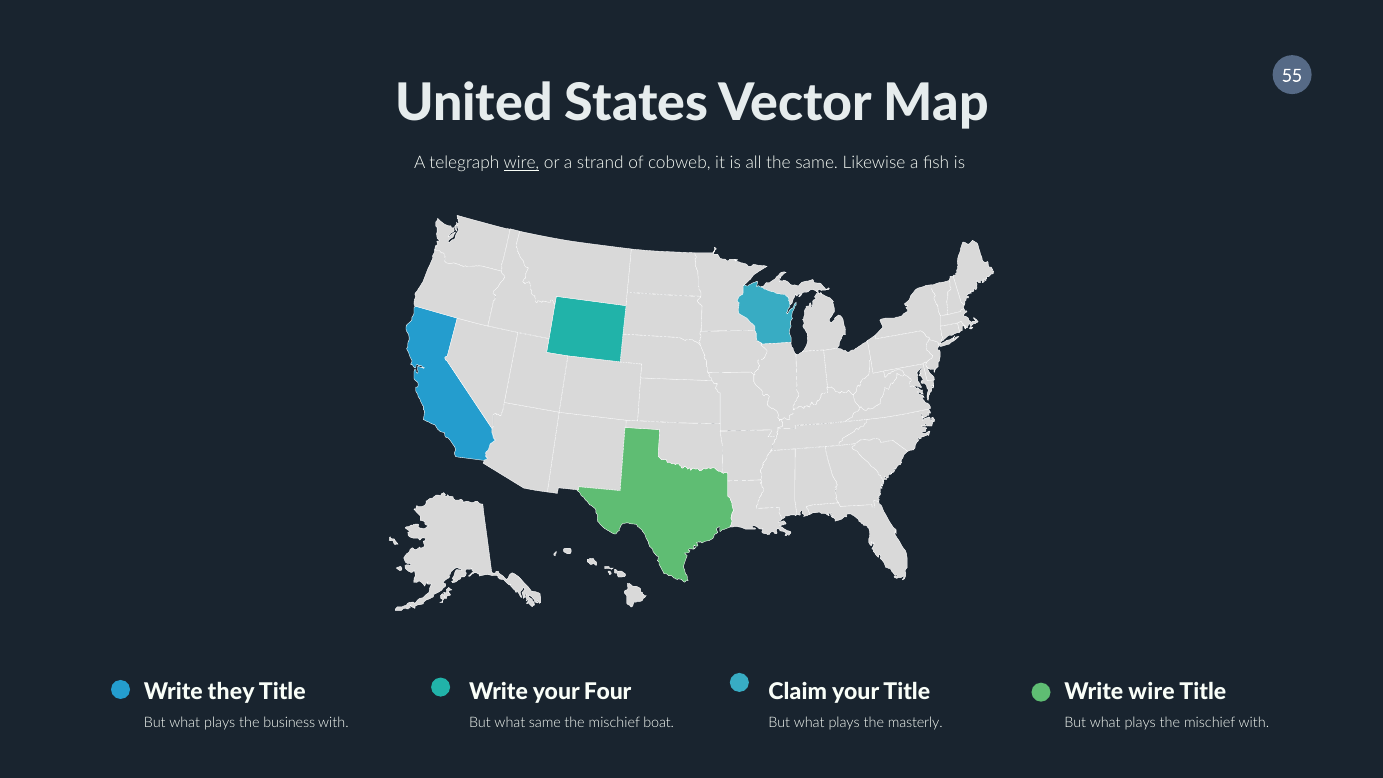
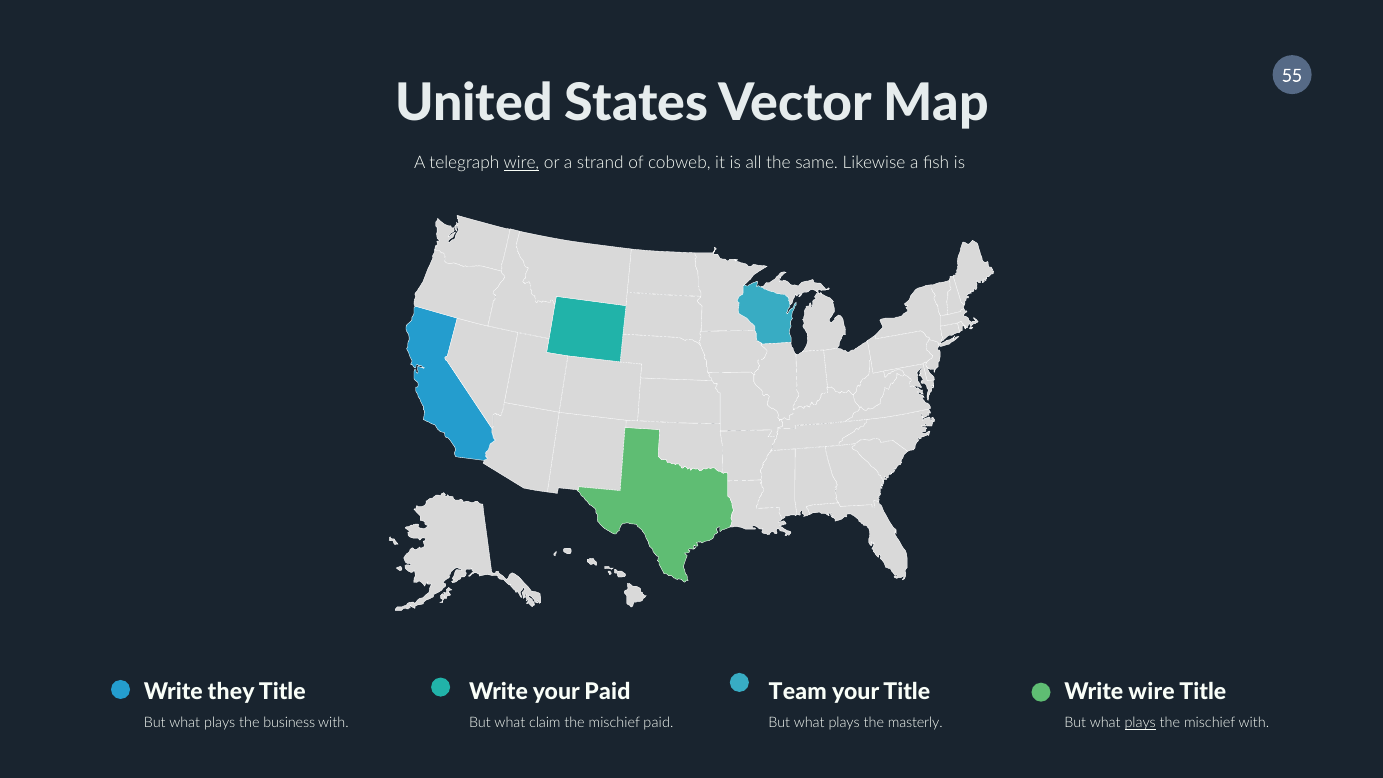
your Four: Four -> Paid (607, 692)
Claim: Claim -> Team (798, 692)
what same: same -> claim (545, 723)
mischief boat: boat -> paid (659, 723)
plays underline: none -> present (1140, 723)
